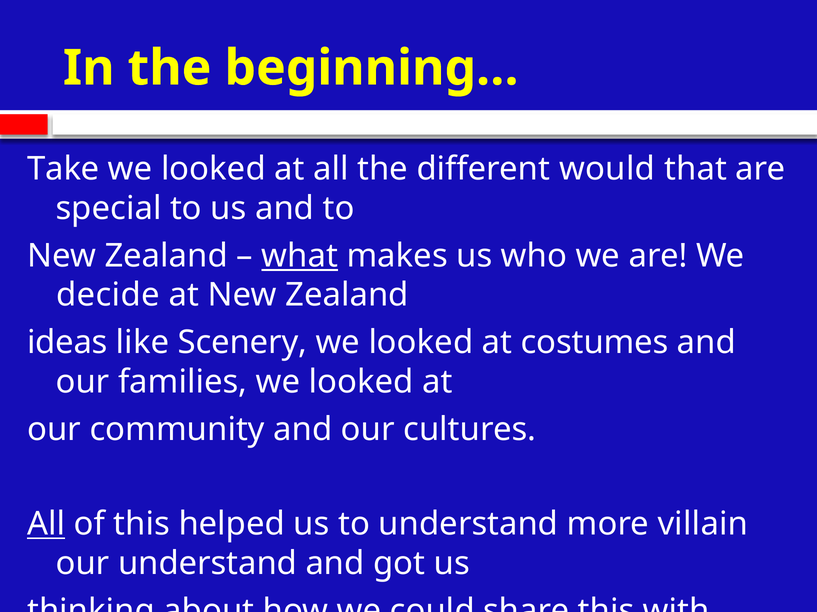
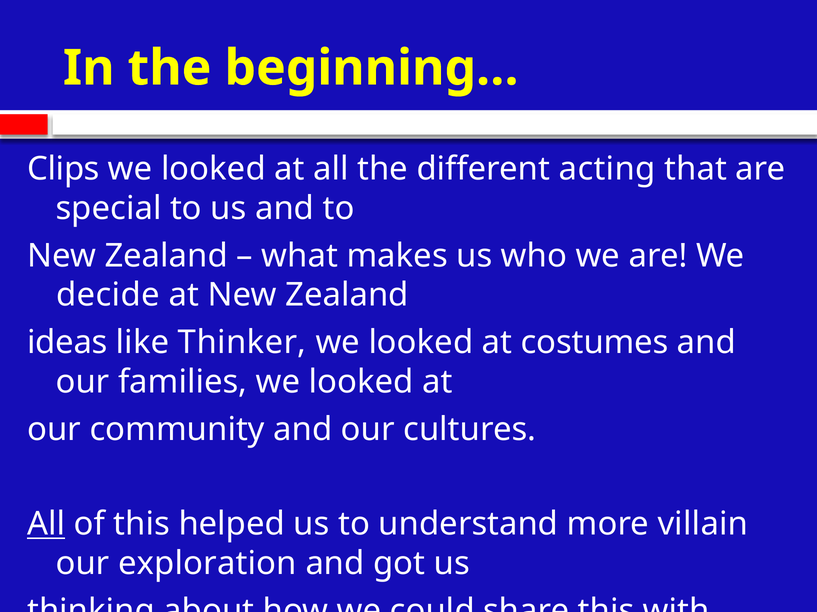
Take: Take -> Clips (63, 169)
would: would -> acting (607, 169)
what underline: present -> none (300, 256)
Scenery: Scenery -> Thinker (242, 343)
our understand: understand -> exploration (207, 564)
